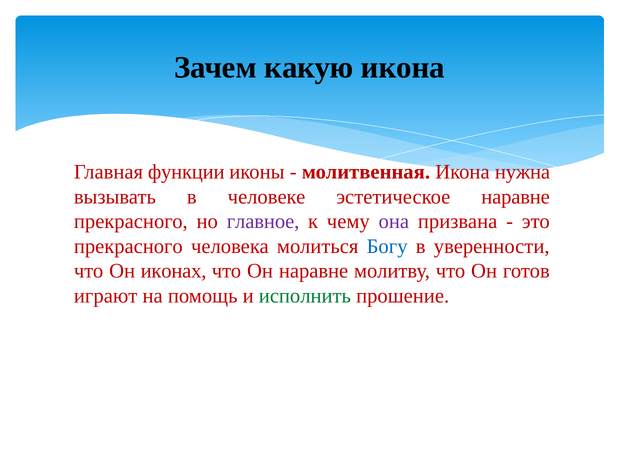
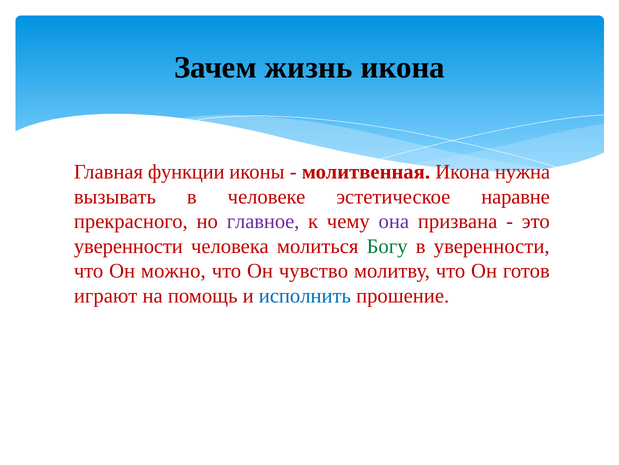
какую: какую -> жизнь (309, 67)
прекрасного: прекрасного -> уверенности (128, 246)
Богу colour: blue -> green (387, 246)
иконах: иконах -> можно (173, 271)
Он наравне: наравне -> чувство (314, 271)
исполнить colour: green -> blue (305, 295)
